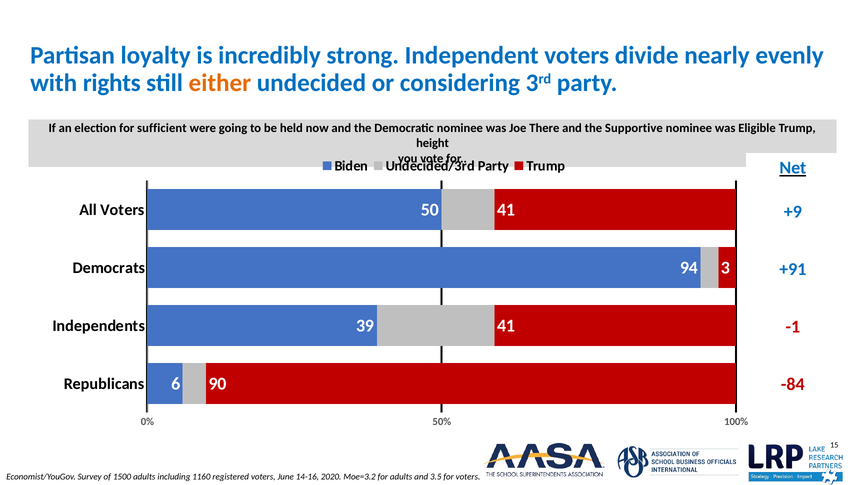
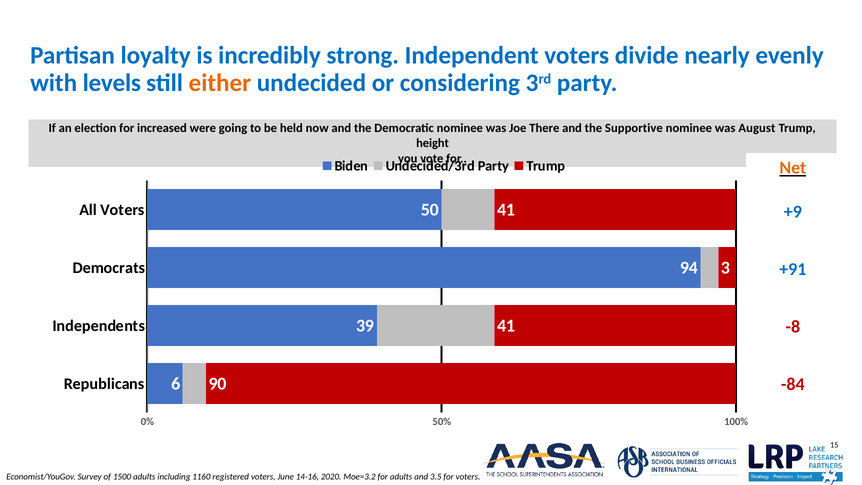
rights: rights -> levels (112, 83)
sufficient: sufficient -> increased (162, 128)
Eligible: Eligible -> August (757, 128)
Net colour: blue -> orange (793, 168)
-1: -1 -> -8 (793, 327)
